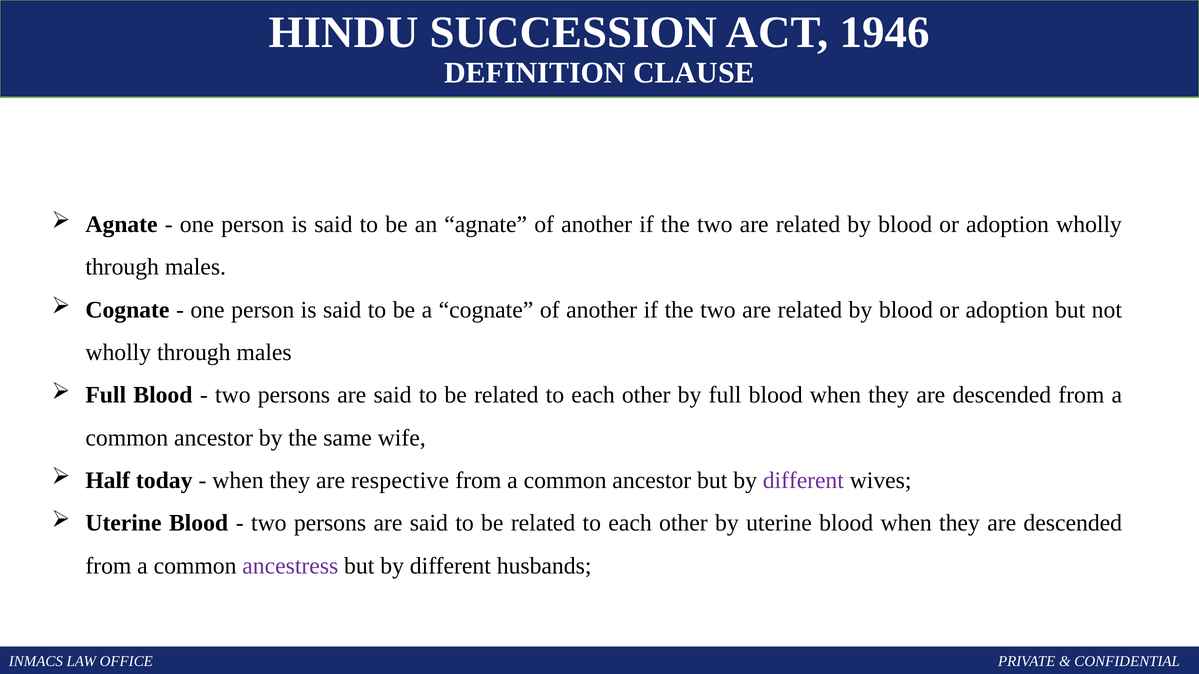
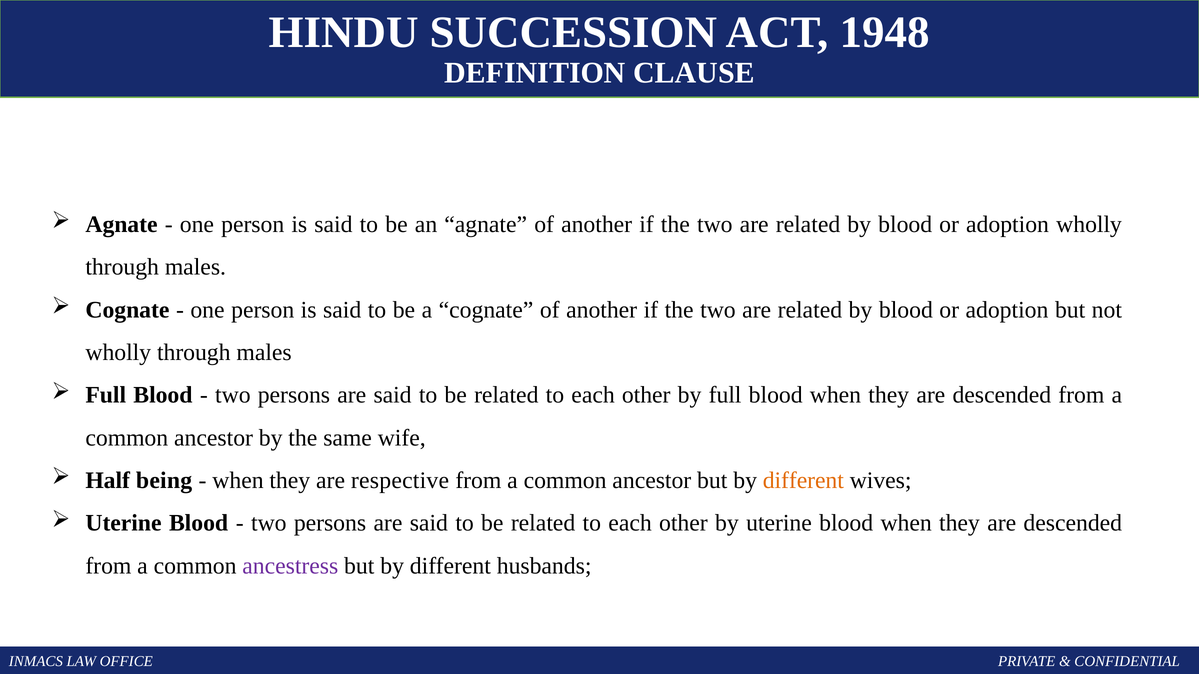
1946: 1946 -> 1948 (885, 32)
today: today -> being (164, 481)
different colour: purple -> orange (803, 481)
